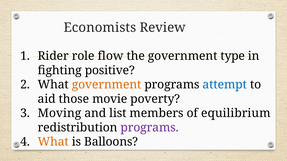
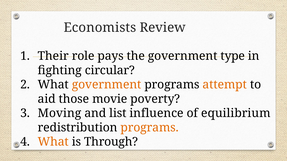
Rider: Rider -> Their (53, 56)
flow: flow -> pays (111, 56)
positive: positive -> circular (110, 70)
attempt colour: blue -> orange (225, 85)
members: members -> influence (157, 114)
programs colour: purple -> orange (150, 128)
Balloons: Balloons -> Through (111, 142)
